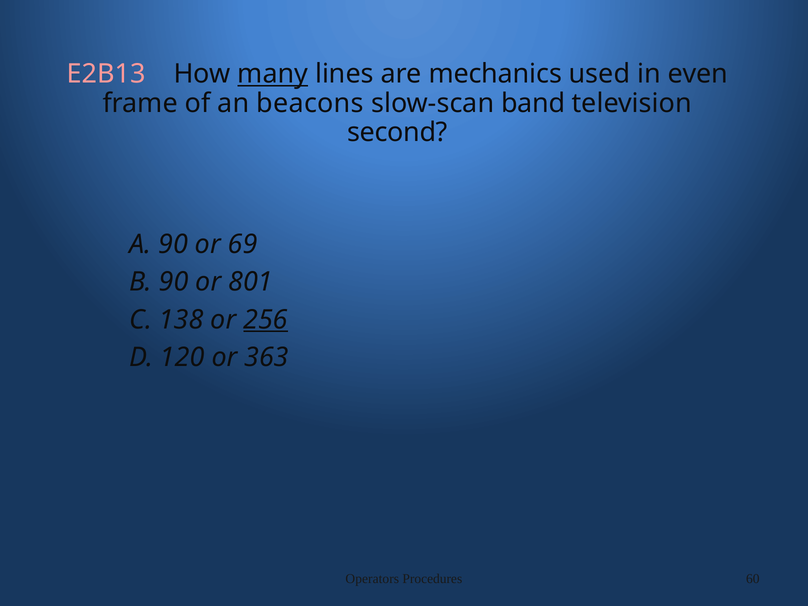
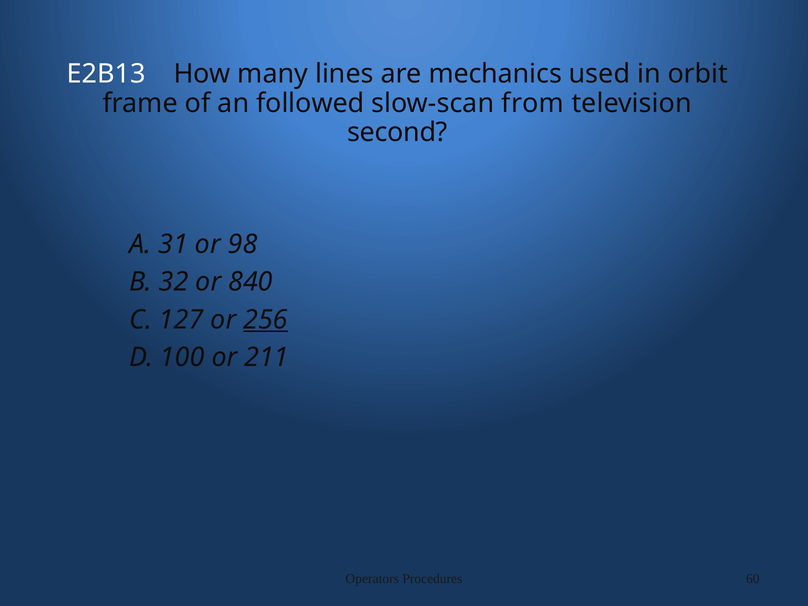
E2B13 colour: pink -> white (106, 74)
many underline: present -> none (273, 74)
even: even -> orbit (698, 74)
beacons: beacons -> followed (310, 103)
band: band -> from (533, 103)
A 90: 90 -> 31 (173, 244)
69: 69 -> 98 (243, 244)
B 90: 90 -> 32 (174, 282)
801: 801 -> 840 (250, 282)
138: 138 -> 127 (181, 320)
120: 120 -> 100 (182, 357)
363: 363 -> 211 (267, 357)
